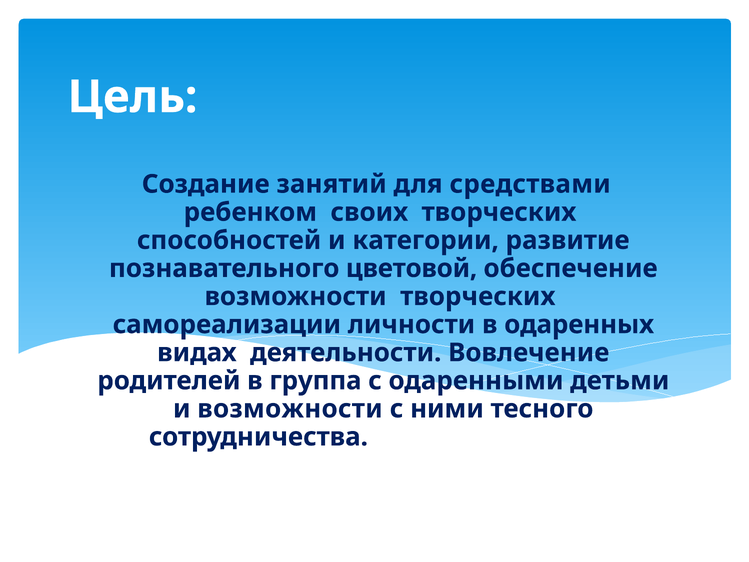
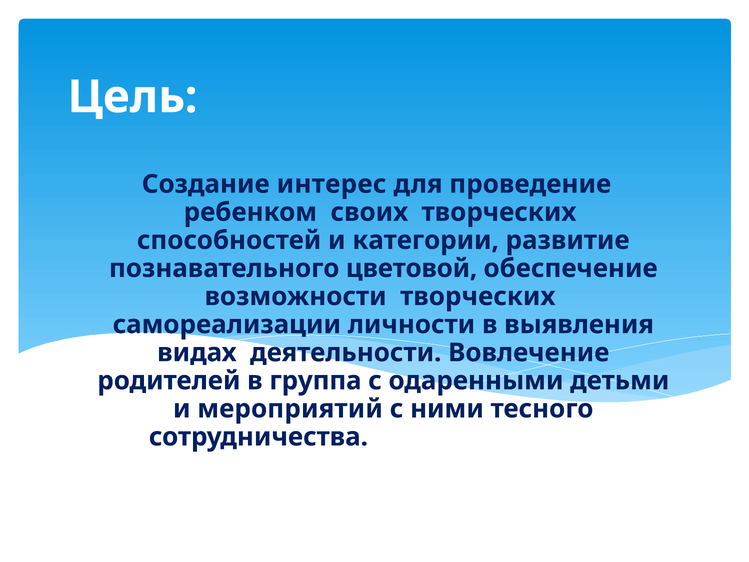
занятий: занятий -> интерес (332, 184)
средствами: средствами -> проведение (530, 184)
одаренных: одаренных -> выявления (579, 324)
и возможности: возможности -> мероприятий (290, 409)
